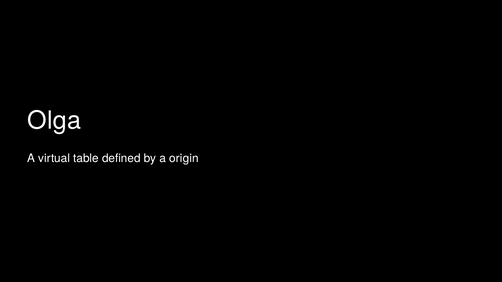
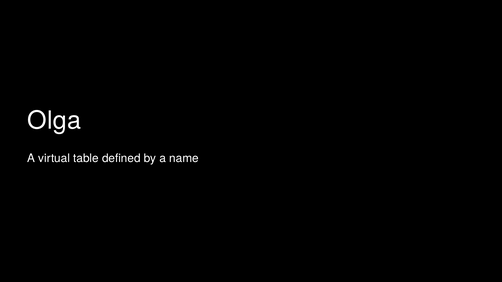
origin: origin -> name (184, 159)
